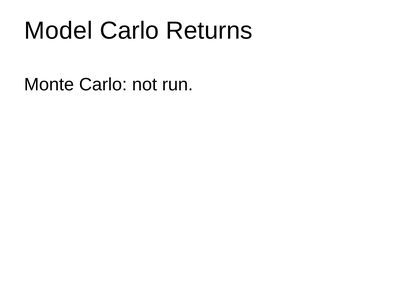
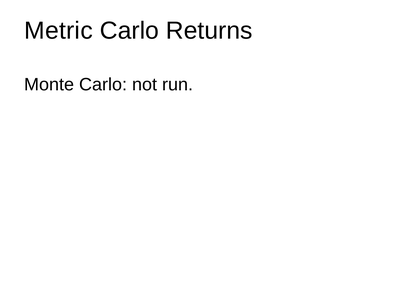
Model: Model -> Metric (58, 31)
